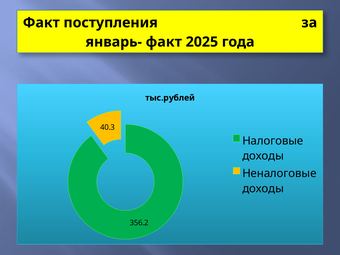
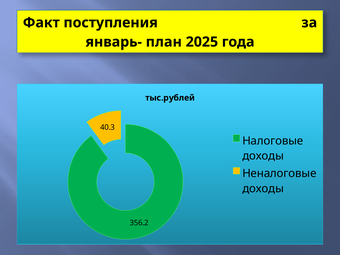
январь- факт: факт -> план (164, 42)
